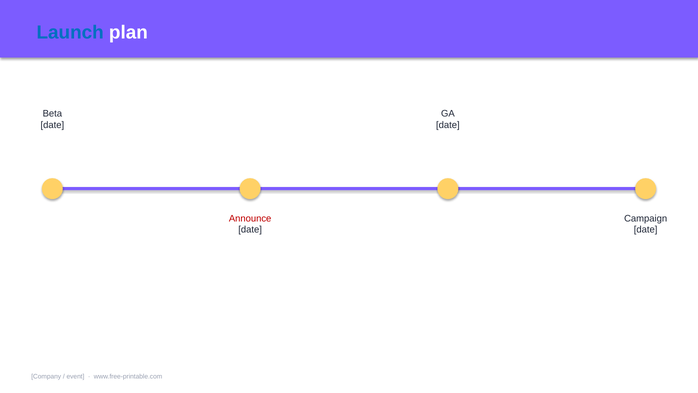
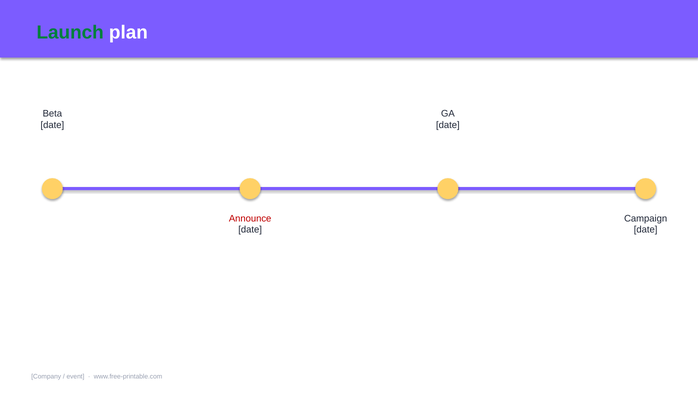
Launch colour: blue -> green (70, 33)
